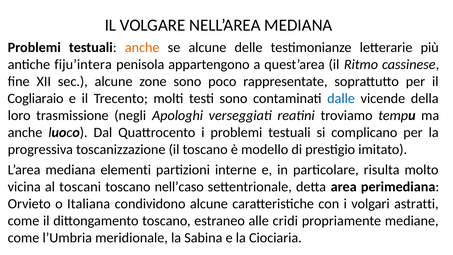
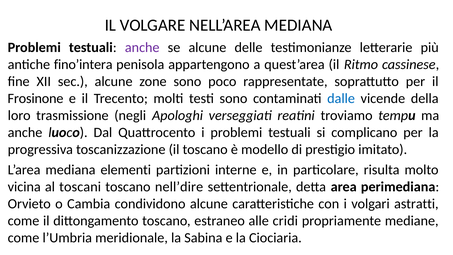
anche colour: orange -> purple (142, 47)
fiju’intera: fiju’intera -> fino’intera (83, 64)
Cogliaraio: Cogliaraio -> Frosinone (36, 98)
nell’caso: nell’caso -> nell’dire (179, 187)
Italiana: Italiana -> Cambia (89, 204)
